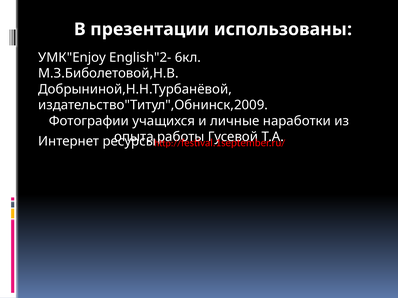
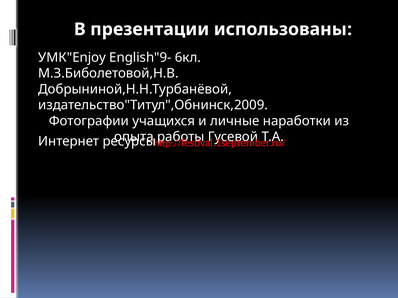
English"2-: English"2- -> English"9- (140, 57)
